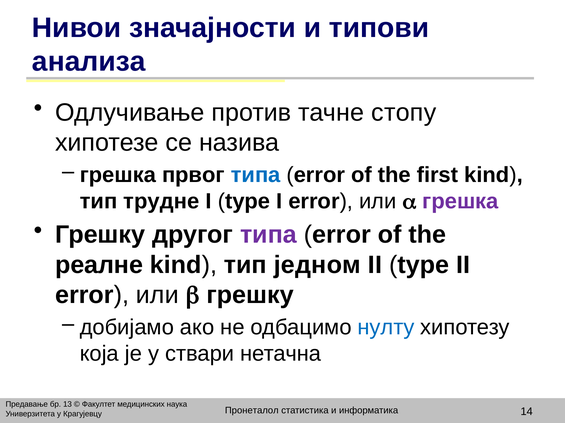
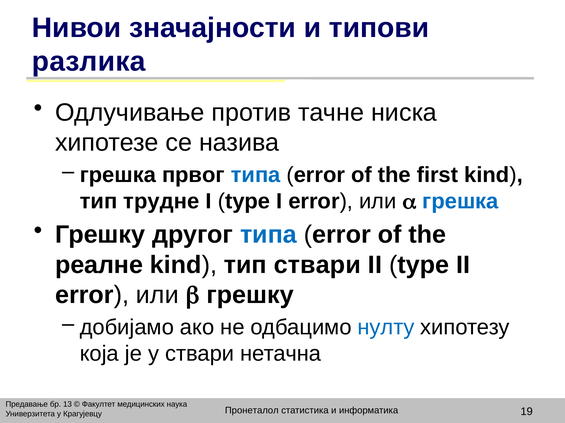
анализа: анализа -> разлика (89, 62)
стопу: стопу -> ниска (404, 113)
грешка colour: purple -> blue (460, 202)
типа colour: purple -> blue (268, 235)
тип једном: једном -> ствари (317, 265)
14: 14 -> 19 (527, 412)
